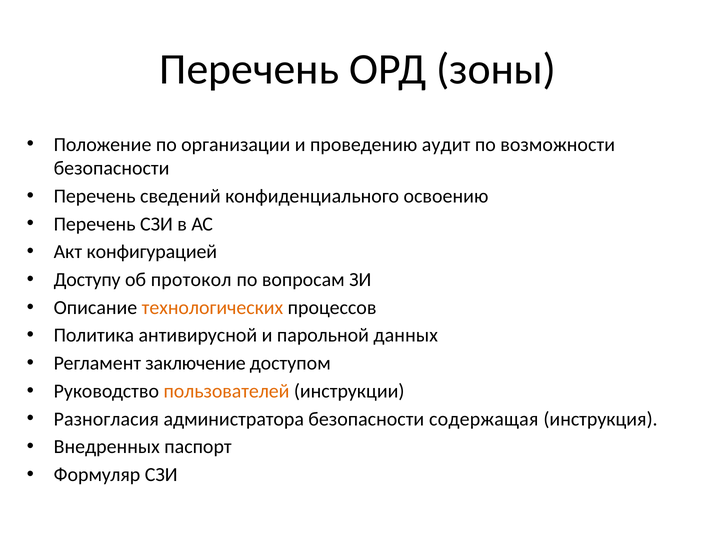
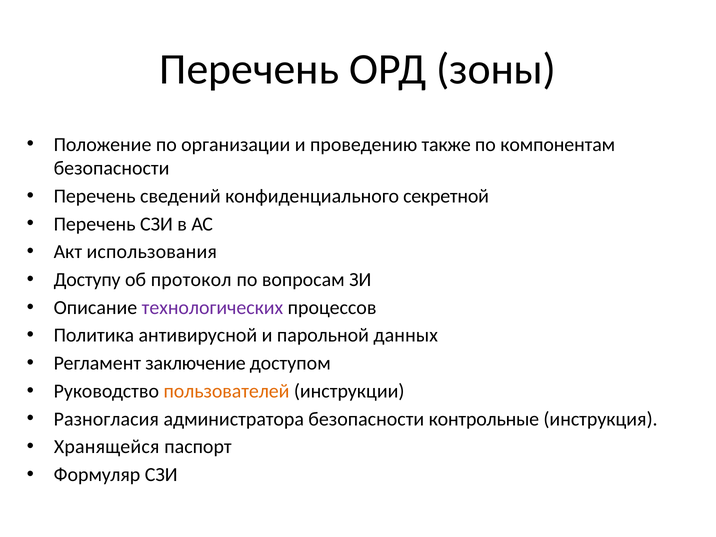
аудит: аудит -> также (446, 144)
возможности: возможности -> компонентам (558, 144)
освоению: освоению -> секретной (446, 196)
конфигурацией: конфигурацией -> использования (152, 252)
технологических colour: orange -> purple (212, 308)
содержащая: содержащая -> контрольные (484, 419)
Внедренных: Внедренных -> Хранящейся (107, 447)
